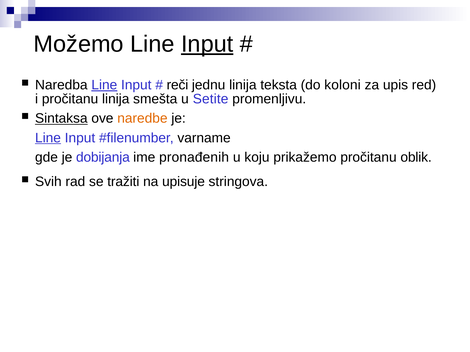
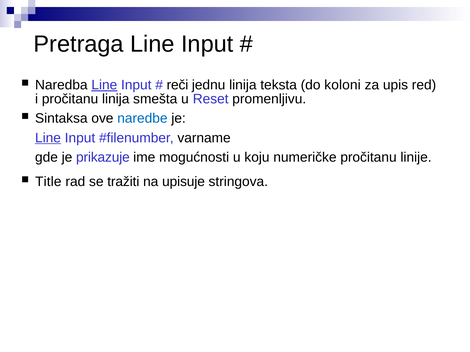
Možemo: Možemo -> Pretraga (79, 44)
Input underline: present -> none (207, 44)
Setite: Setite -> Reset (211, 99)
Sintaksa underline: present -> none (61, 119)
naredbe colour: orange -> blue (142, 119)
dobijanja: dobijanja -> prikazuje (103, 157)
pronađenih: pronađenih -> mogućnosti (194, 157)
prikažemo: prikažemo -> numeričke (305, 157)
oblik: oblik -> linije (416, 157)
Svih: Svih -> Title (48, 182)
